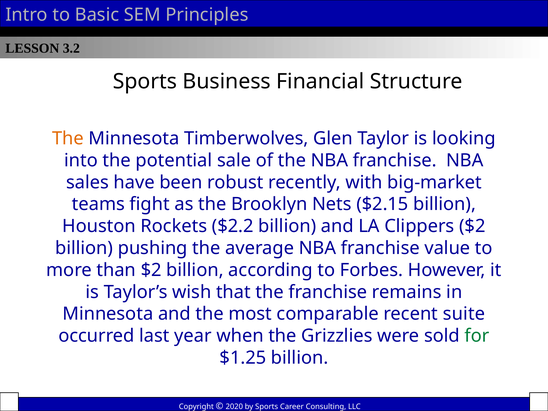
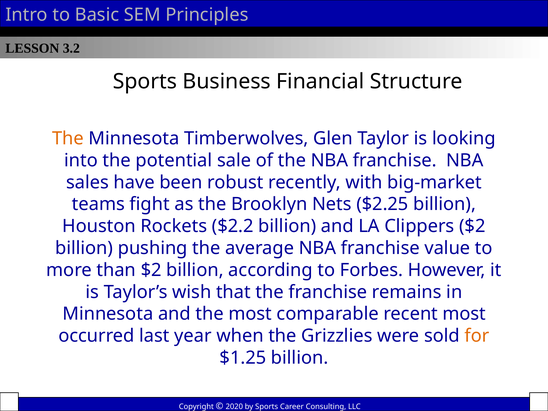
$2.15: $2.15 -> $2.25 (382, 204)
recent suite: suite -> most (464, 314)
for colour: green -> orange (477, 336)
